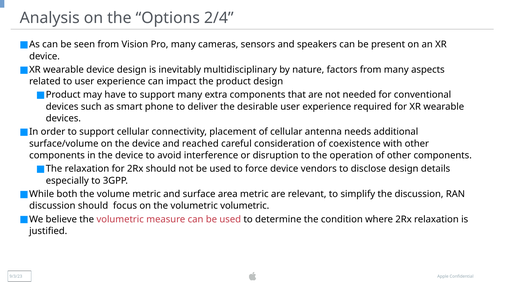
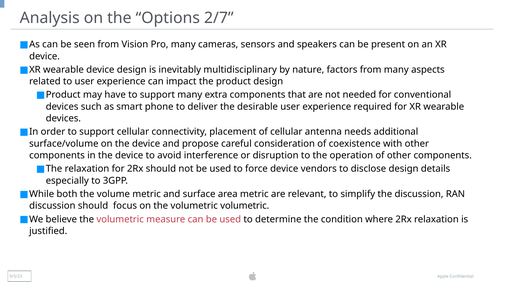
2/4: 2/4 -> 2/7 (219, 18)
reached: reached -> propose (200, 144)
